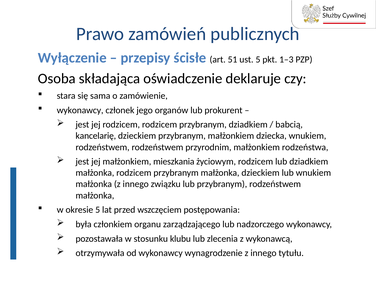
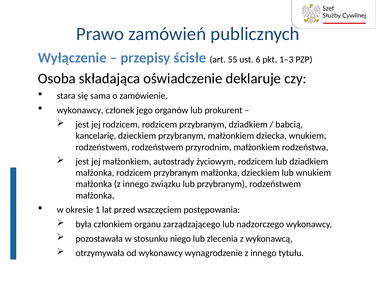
51: 51 -> 55 (233, 60)
ust 5: 5 -> 6 (258, 60)
mieszkania: mieszkania -> autostrady (174, 162)
okresie 5: 5 -> 1 (98, 210)
klubu: klubu -> niego (180, 239)
